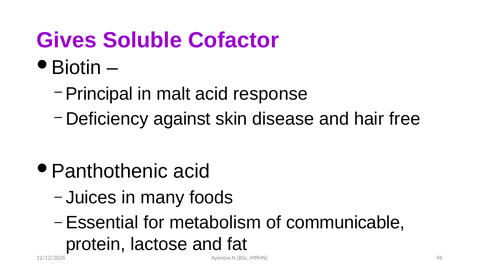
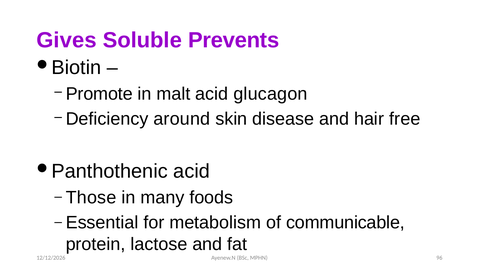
Cofactor: Cofactor -> Prevents (234, 40)
Principal: Principal -> Promote (99, 94)
response: response -> glucagon (271, 94)
against: against -> around (182, 119)
Juices: Juices -> Those (91, 197)
